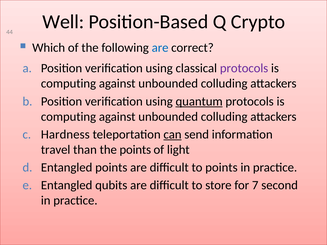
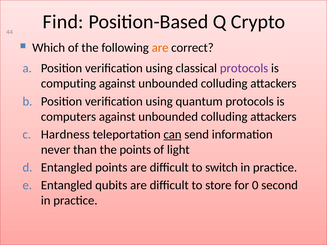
Well: Well -> Find (63, 22)
are colour: blue -> orange (160, 48)
quantum underline: present -> none (199, 101)
computing: computing -> computers (68, 117)
travel: travel -> never (56, 150)
to points: points -> switch (222, 168)
7: 7 -> 0 (255, 185)
